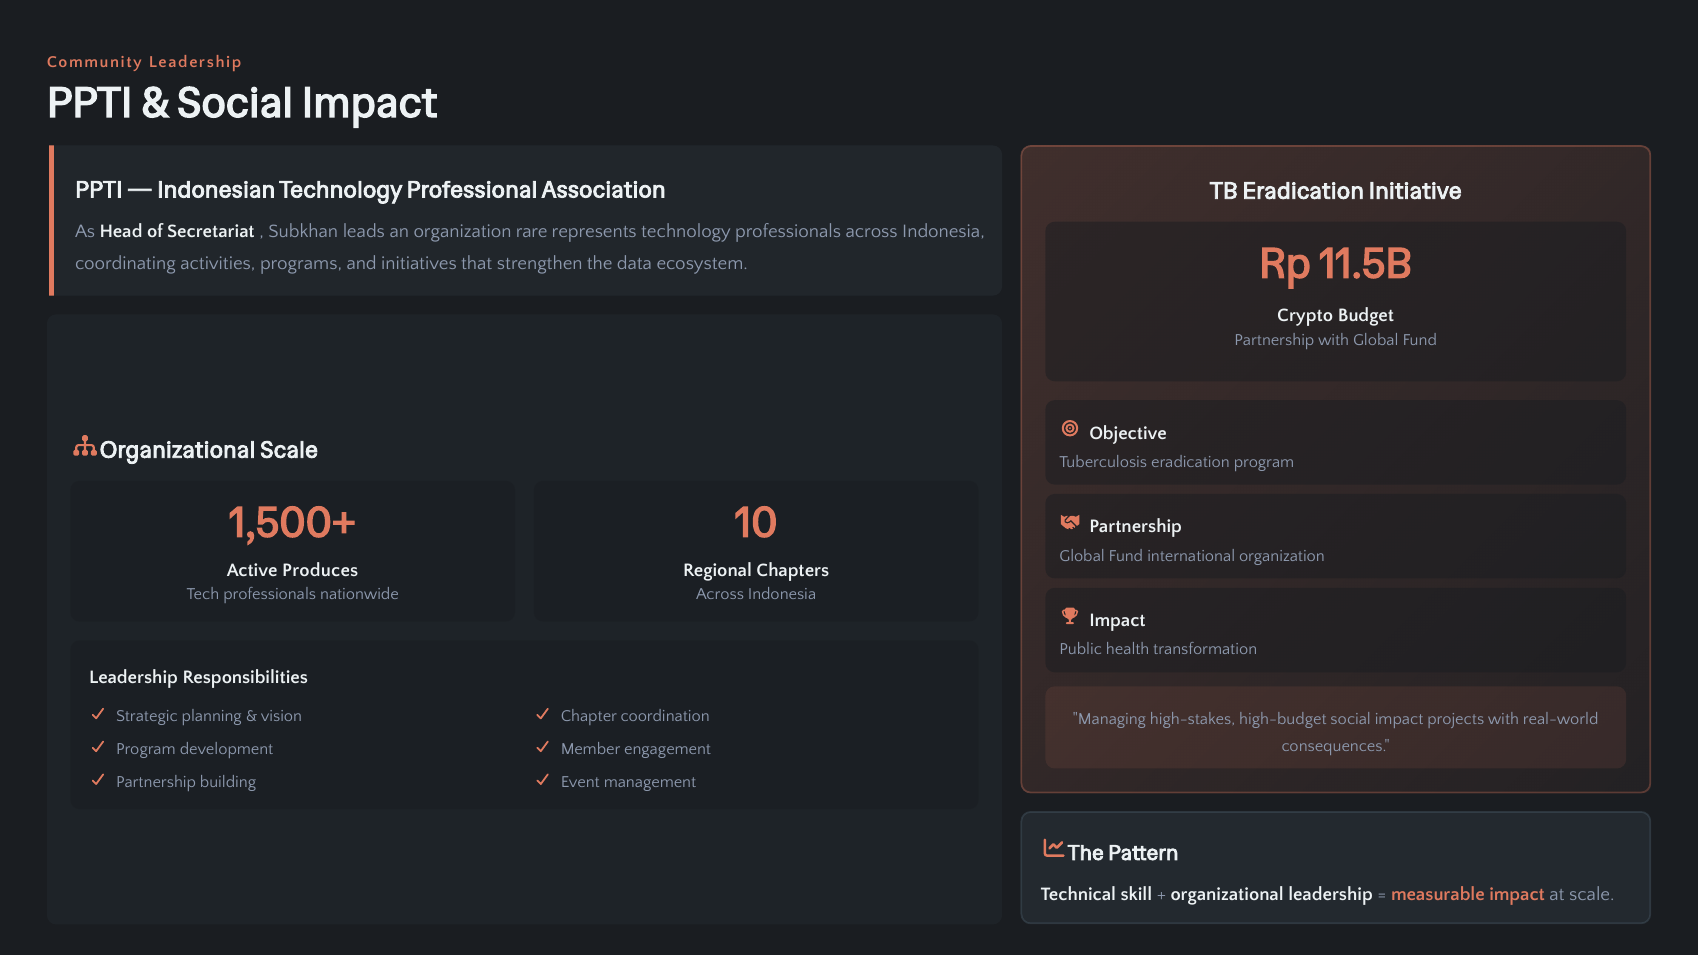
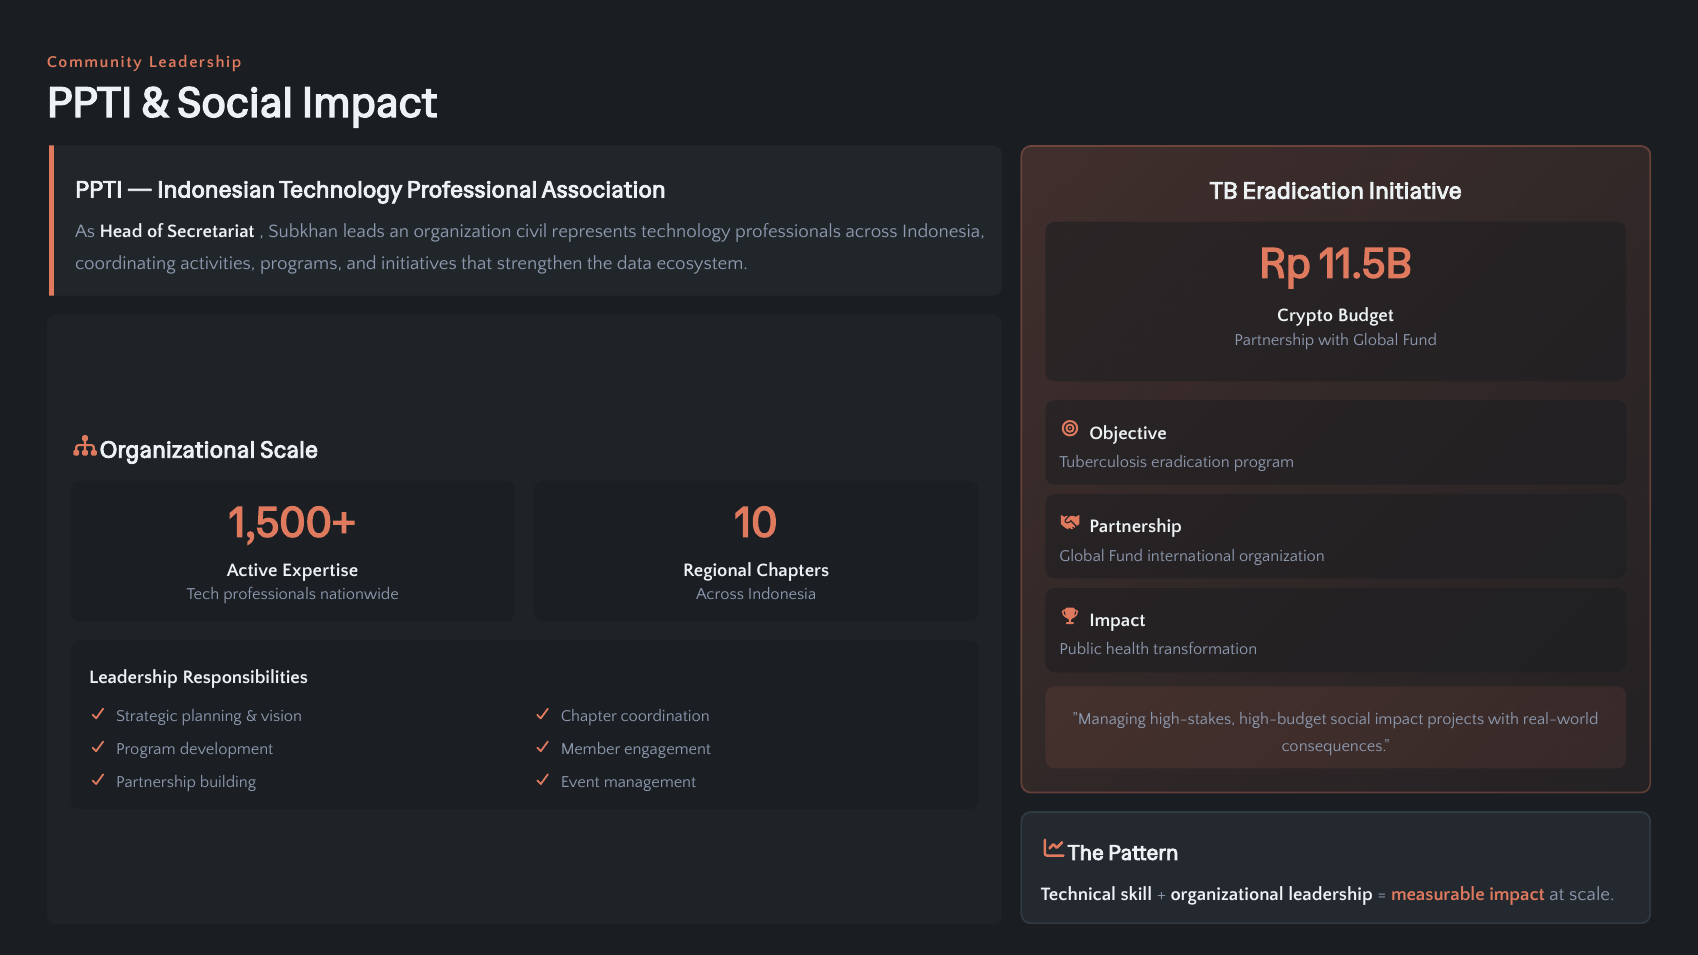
rare: rare -> civil (532, 232)
Produces: Produces -> Expertise (320, 570)
